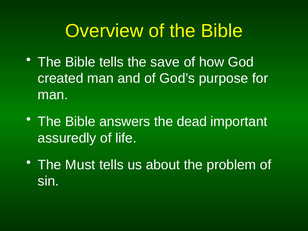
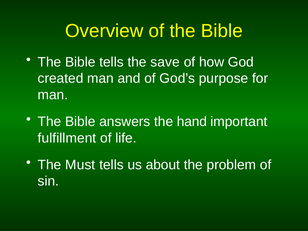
dead: dead -> hand (192, 122)
assuredly: assuredly -> fulfillment (67, 138)
